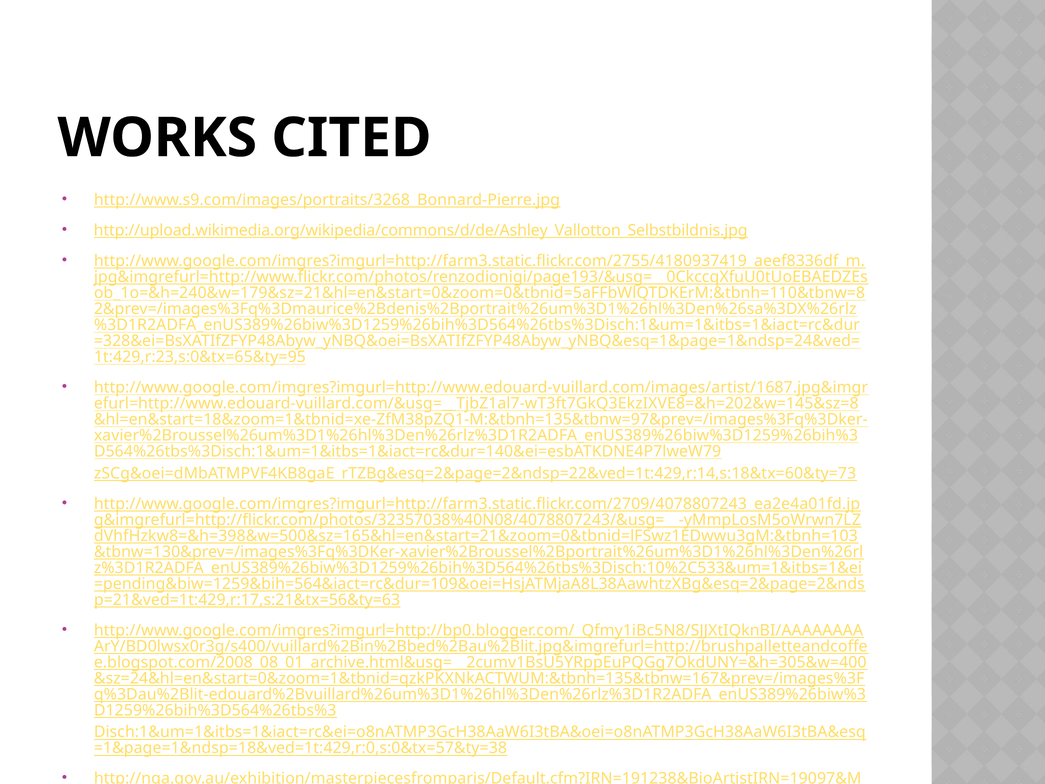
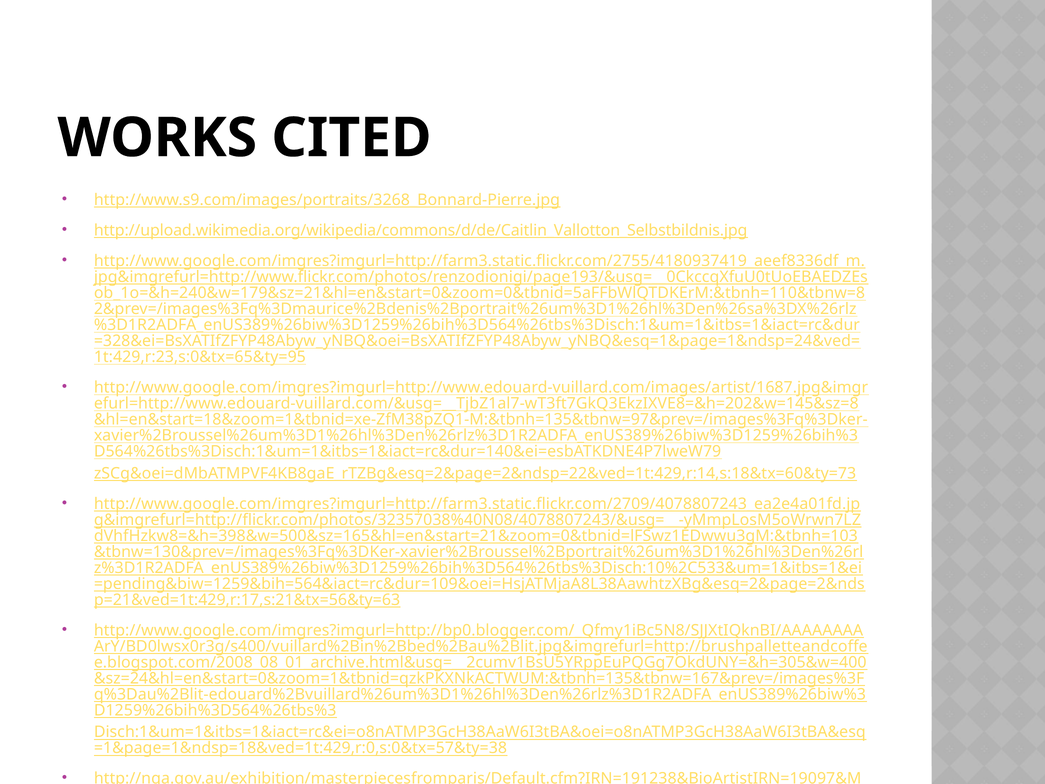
http://upload.wikimedia.org/wikipedia/commons/d/de/Ashley_Vallotton_Selbstbildnis.jpg: http://upload.wikimedia.org/wikipedia/commons/d/de/Ashley_Vallotton_Selbstbildnis.jpg -> http://upload.wikimedia.org/wikipedia/commons/d/de/Caitlin_Vallotton_Selbstbildnis.jpg (421, 230)
